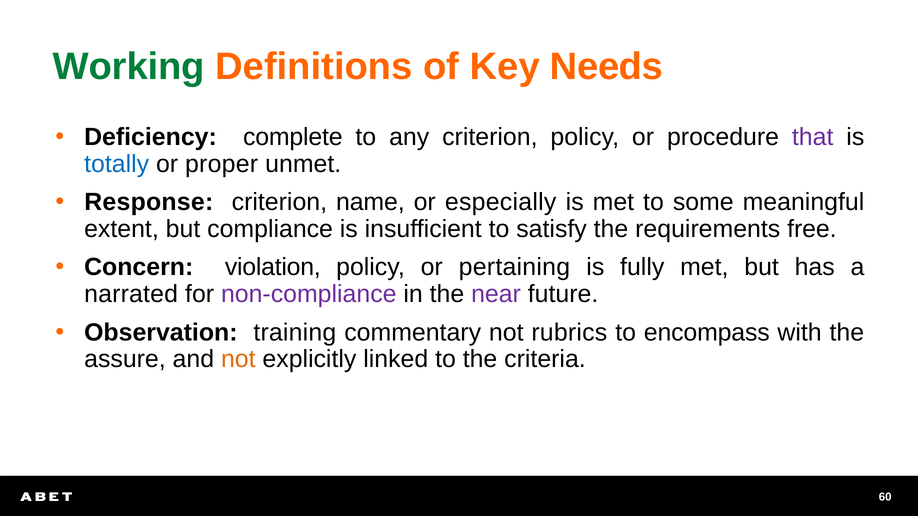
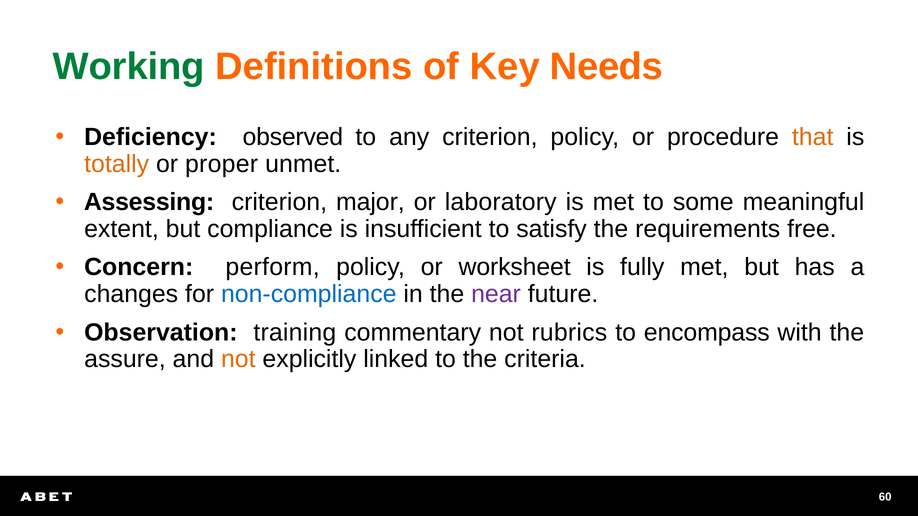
complete: complete -> observed (293, 137)
that colour: purple -> orange (813, 137)
totally colour: blue -> orange (117, 164)
Response: Response -> Assessing (149, 202)
name: name -> major (370, 202)
especially: especially -> laboratory (501, 202)
violation: violation -> perform (273, 267)
pertaining: pertaining -> worksheet (515, 267)
narrated: narrated -> changes (131, 294)
non-compliance colour: purple -> blue (309, 294)
